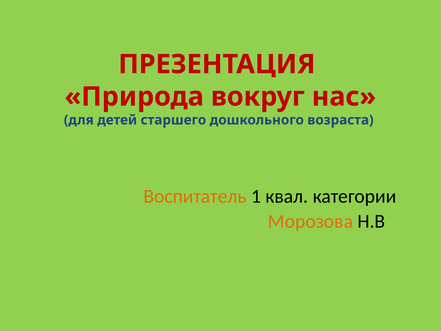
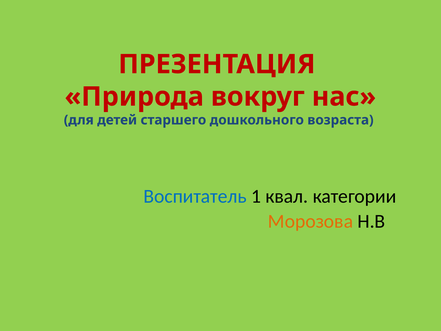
Воспитатель colour: orange -> blue (195, 196)
